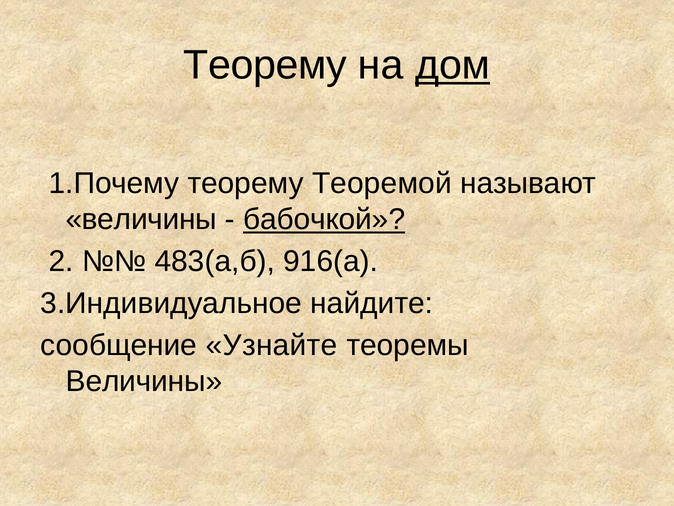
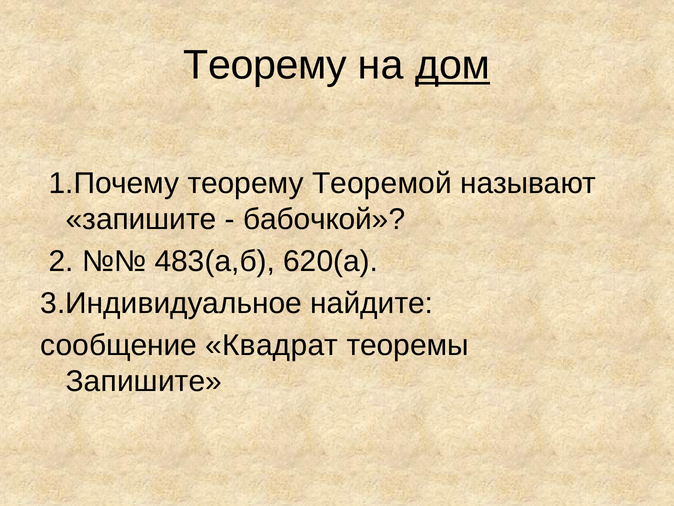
величины: величины -> запишите (141, 219)
бабочкой underline: present -> none (324, 219)
916(а: 916(а -> 620(а (331, 261)
Узнайте: Узнайте -> Квадрат (272, 345)
Величины: Величины -> Запишите (144, 381)
